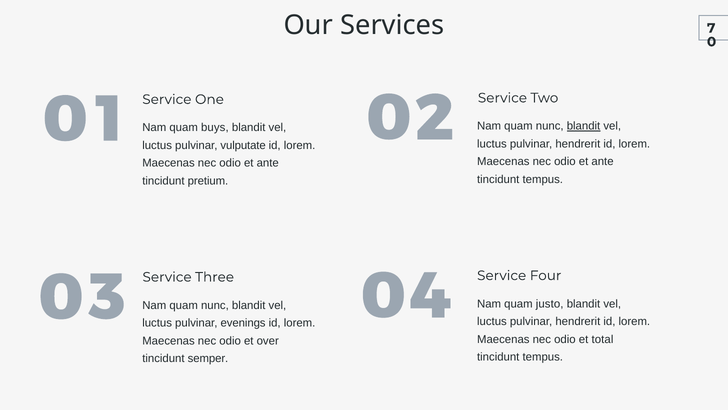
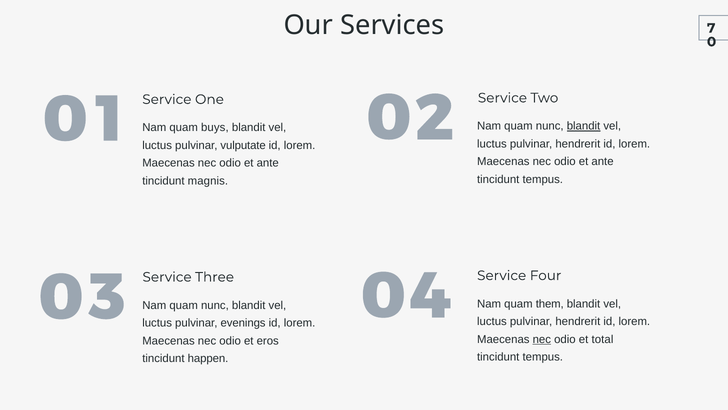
pretium: pretium -> magnis (208, 181)
justo: justo -> them (550, 303)
nec underline: none -> present (542, 339)
over: over -> eros (268, 340)
semper: semper -> happen (208, 358)
